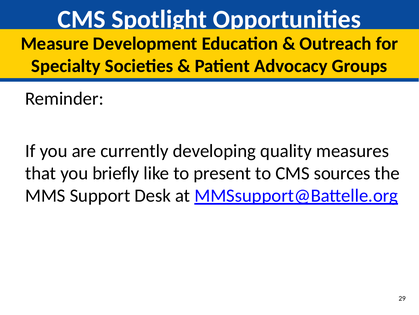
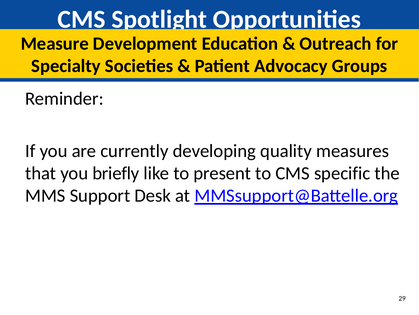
sources: sources -> specific (342, 173)
